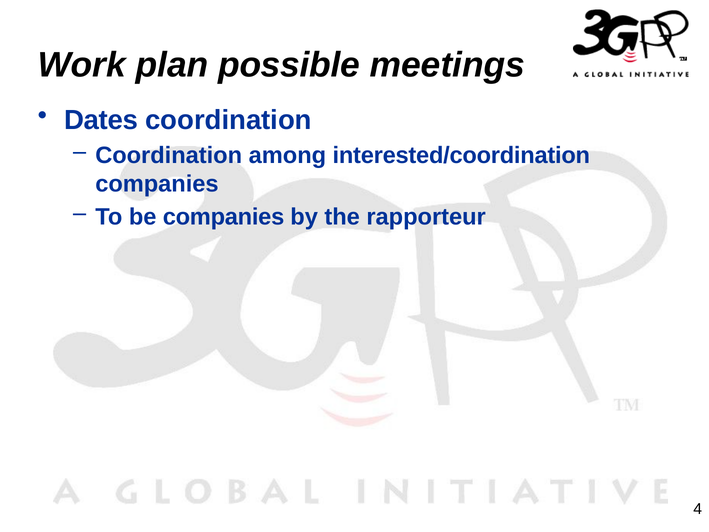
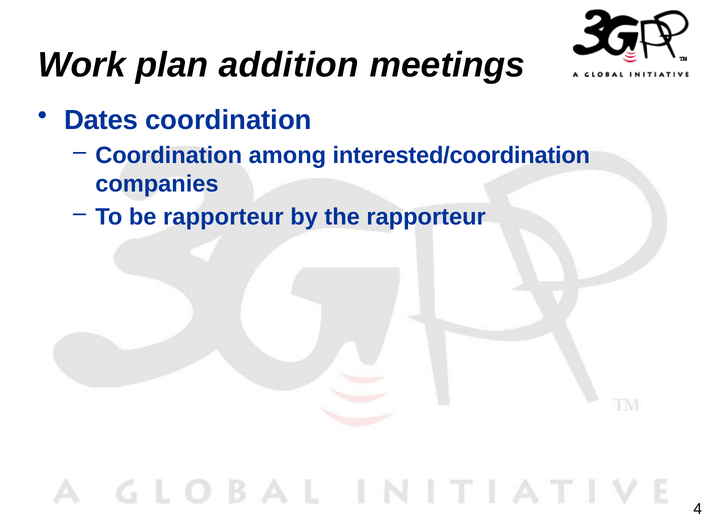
possible: possible -> addition (289, 65)
be companies: companies -> rapporteur (223, 217)
